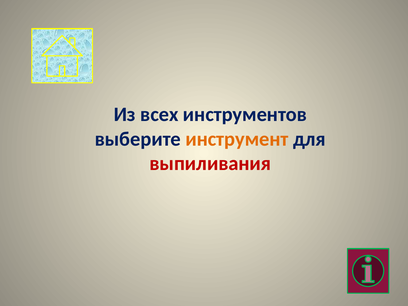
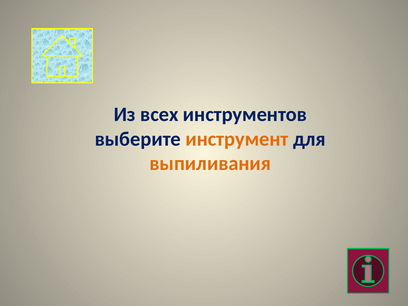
выпиливания colour: red -> orange (210, 163)
